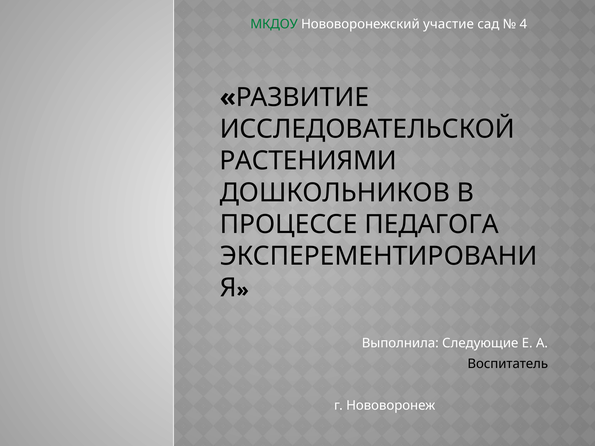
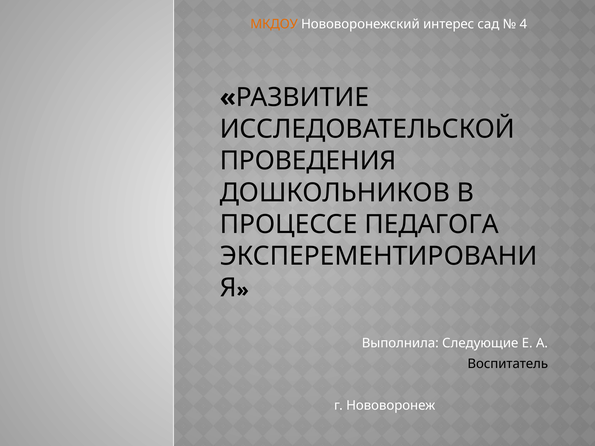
МКДОУ colour: green -> orange (274, 24)
участие: участие -> интерес (449, 24)
РАСТЕНИЯМИ: РАСТЕНИЯМИ -> ПРОВЕДЕНИЯ (308, 161)
